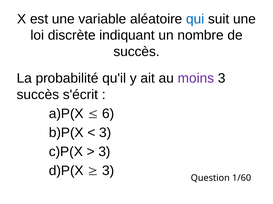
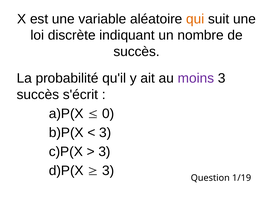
qui colour: blue -> orange (195, 19)
6: 6 -> 0 (108, 114)
1/60: 1/60 -> 1/19 (242, 179)
